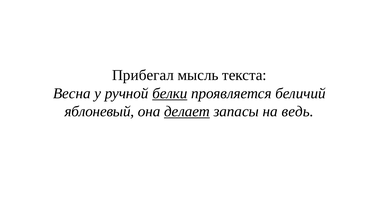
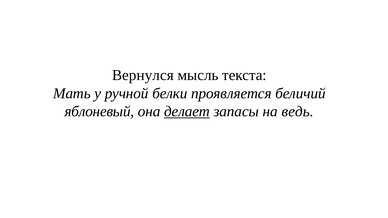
Прибегал: Прибегал -> Вернулся (143, 75)
Весна: Весна -> Мать (72, 93)
белки underline: present -> none (170, 93)
